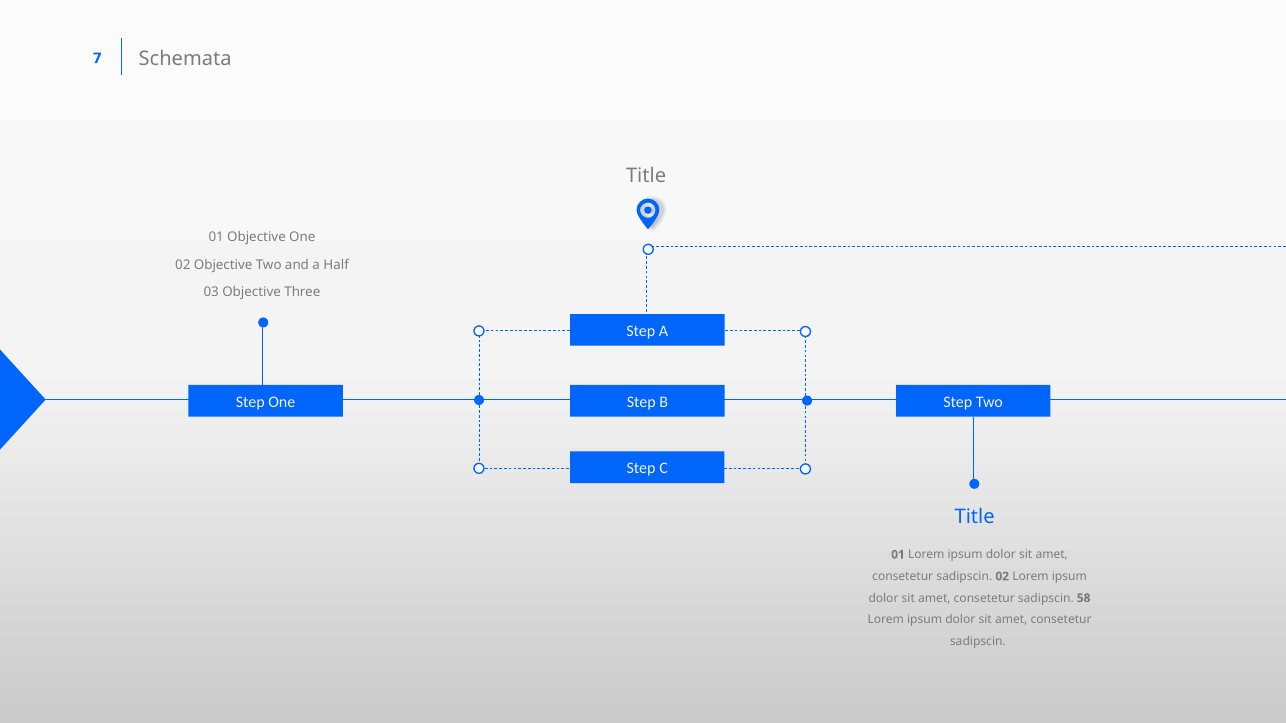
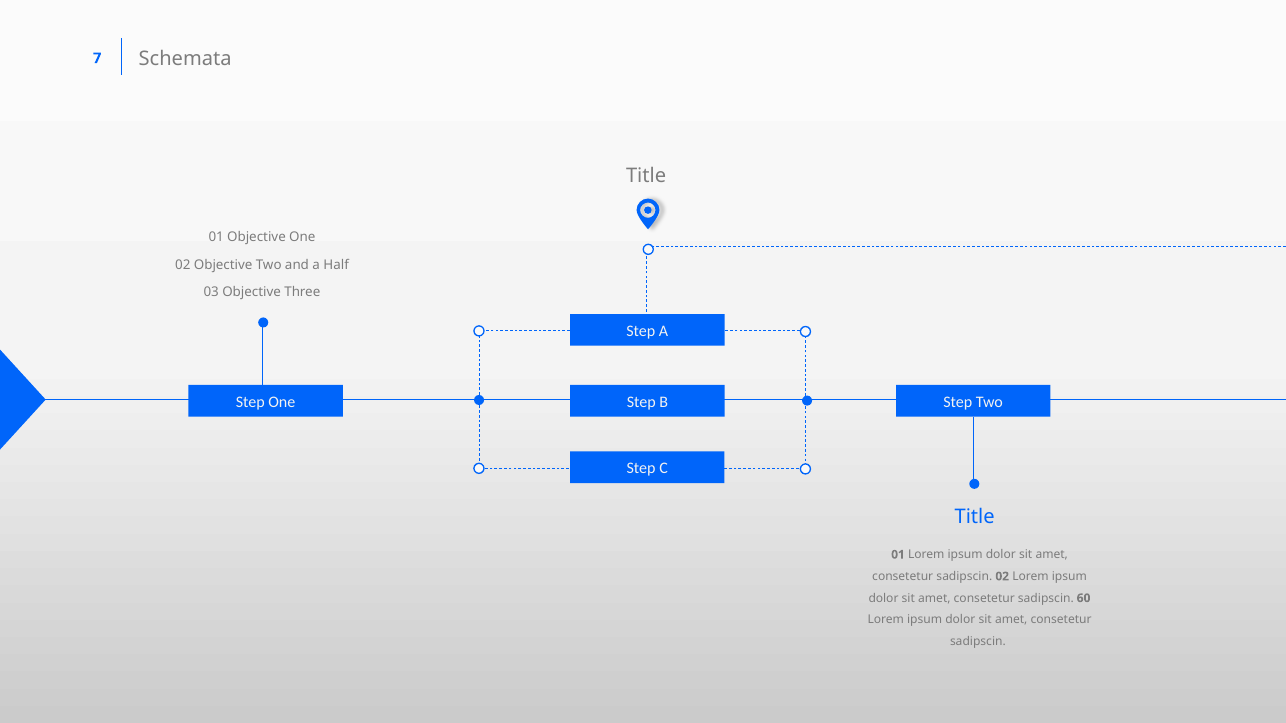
58: 58 -> 60 (1084, 598)
